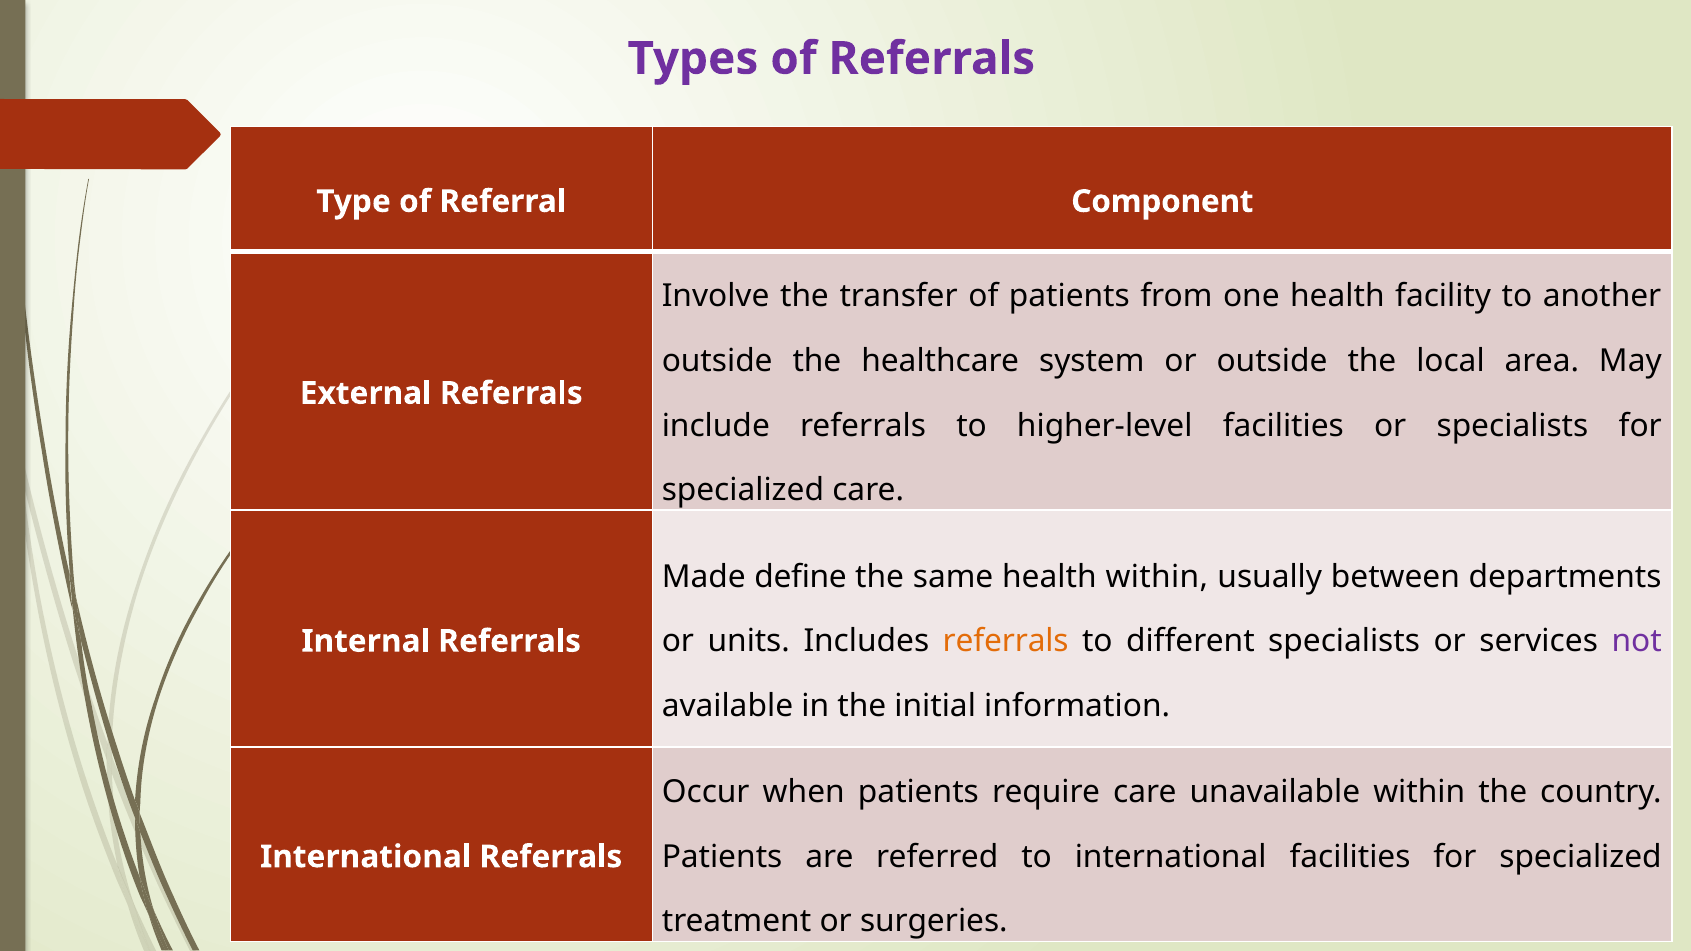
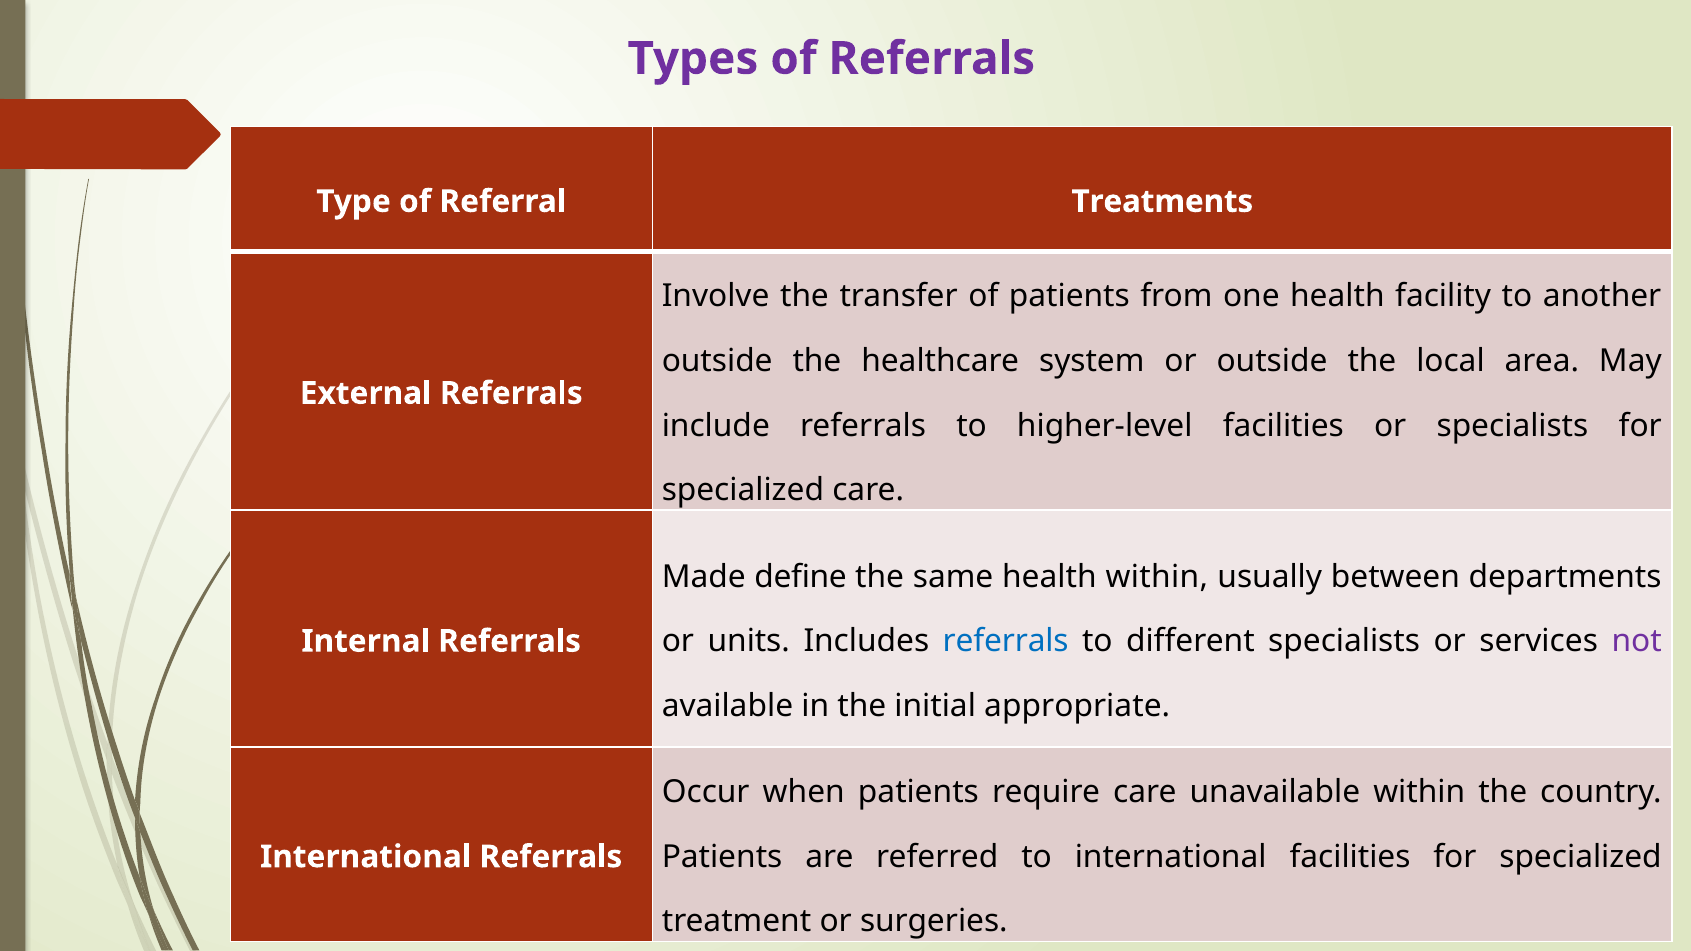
Component: Component -> Treatments (1162, 202)
referrals colour: orange -> blue (1006, 641)
information: information -> appropriate (1077, 706)
